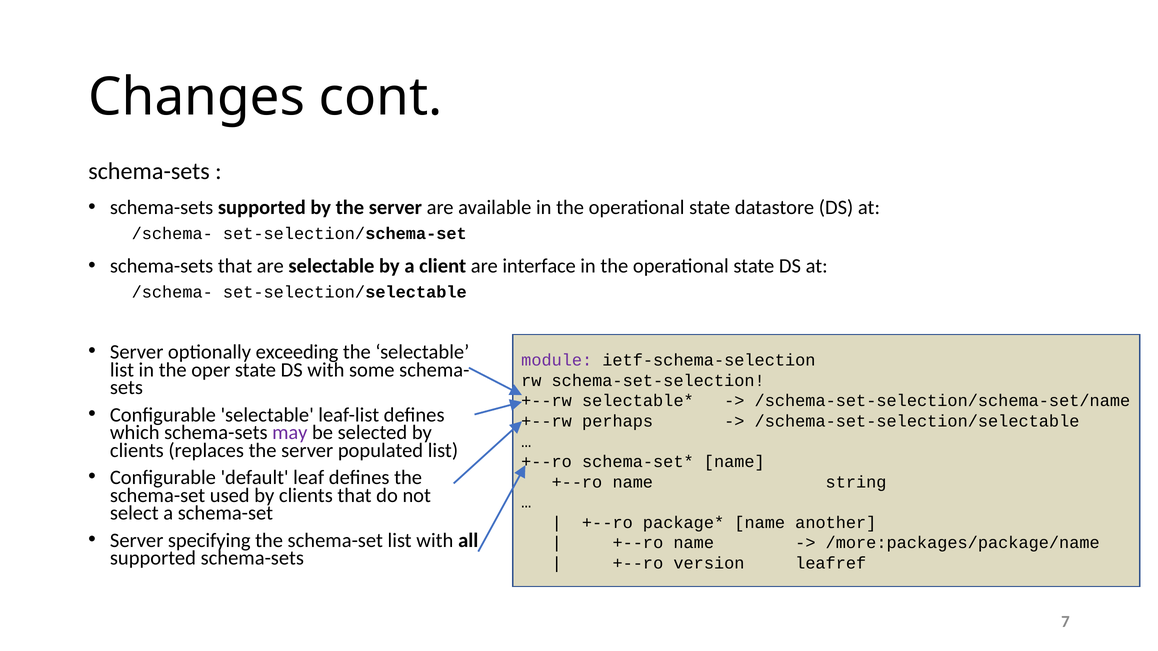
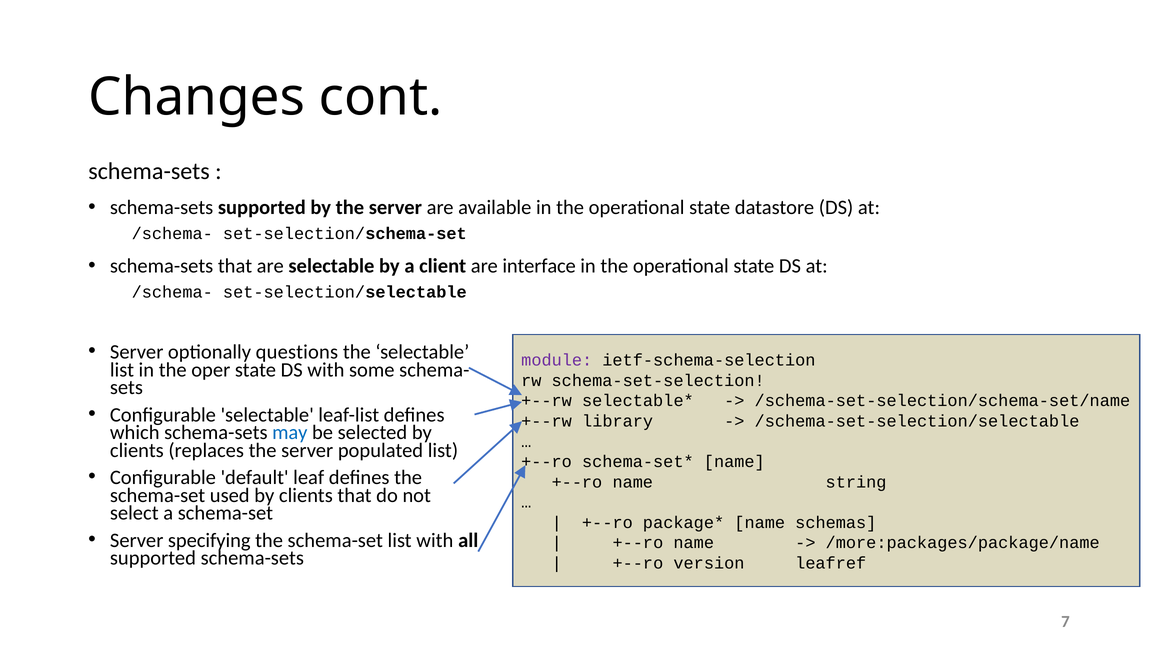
exceeding: exceeding -> questions (297, 352)
perhaps: perhaps -> library (618, 421)
may colour: purple -> blue (290, 433)
another: another -> schemas (836, 523)
